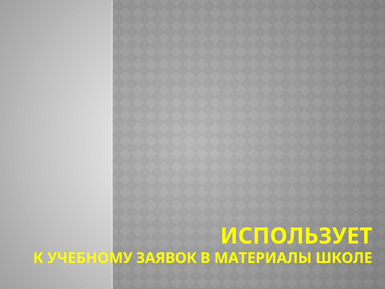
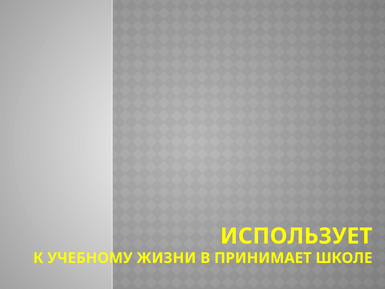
ЗАЯВОК: ЗАЯВОК -> ЖИЗНИ (166, 258)
МАТЕРИАЛЫ: МАТЕРИАЛЫ -> ПРИНИМАЕТ (263, 258)
